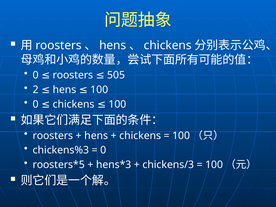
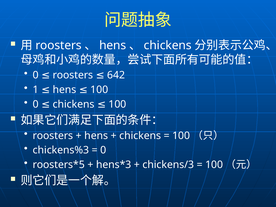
505: 505 -> 642 (116, 75)
2: 2 -> 1 (36, 90)
